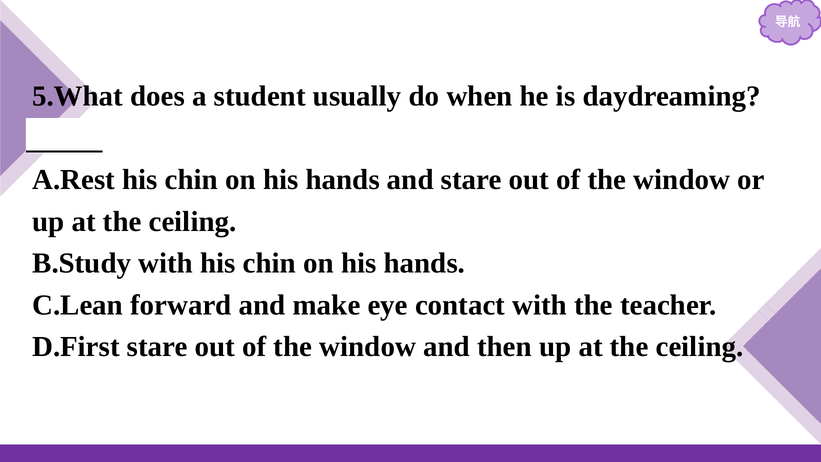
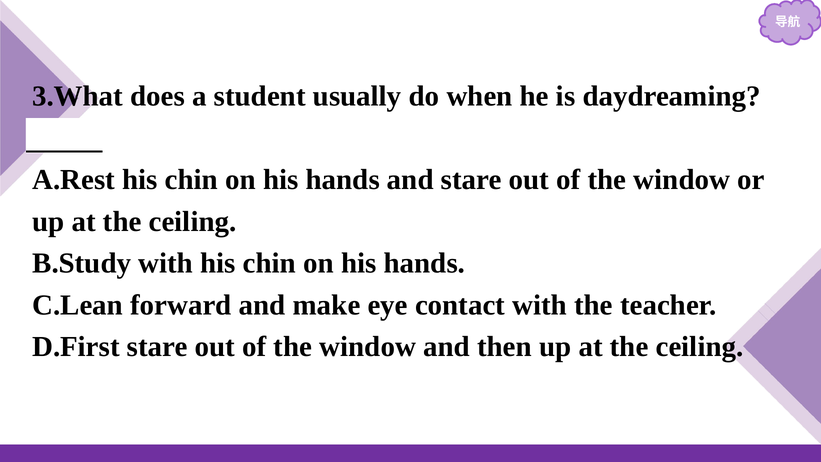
5.What: 5.What -> 3.What (78, 96)
